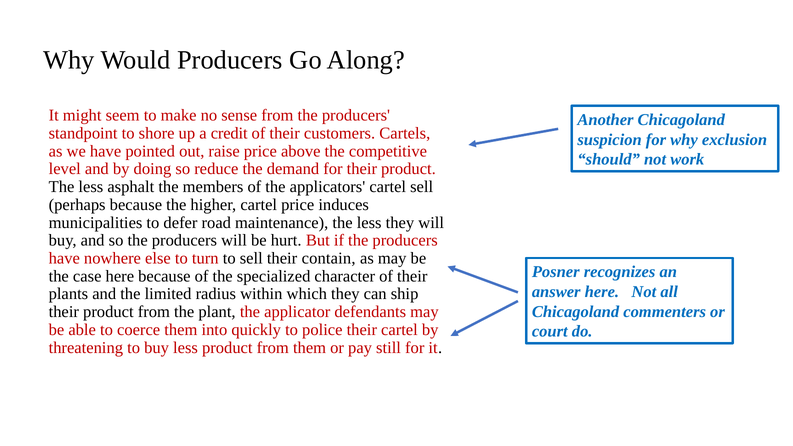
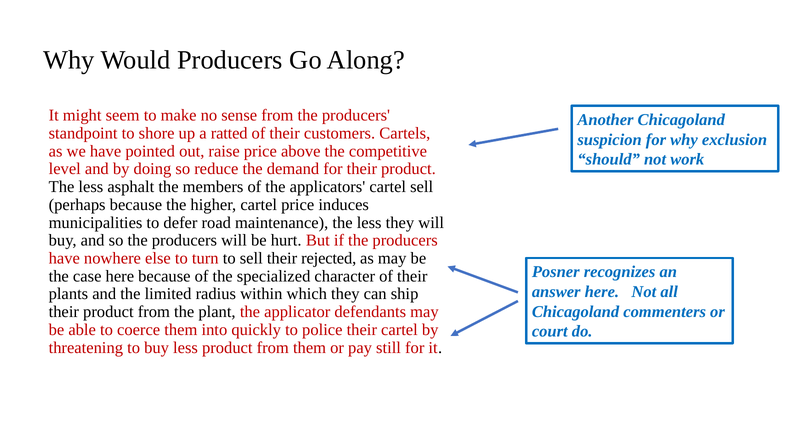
credit: credit -> ratted (229, 133)
contain: contain -> rejected (329, 258)
